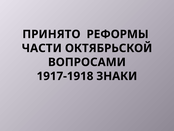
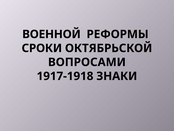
ПРИНЯТО: ПРИНЯТО -> ВОЕННОЙ (51, 34)
ЧАСТИ: ЧАСТИ -> СРОКИ (42, 48)
